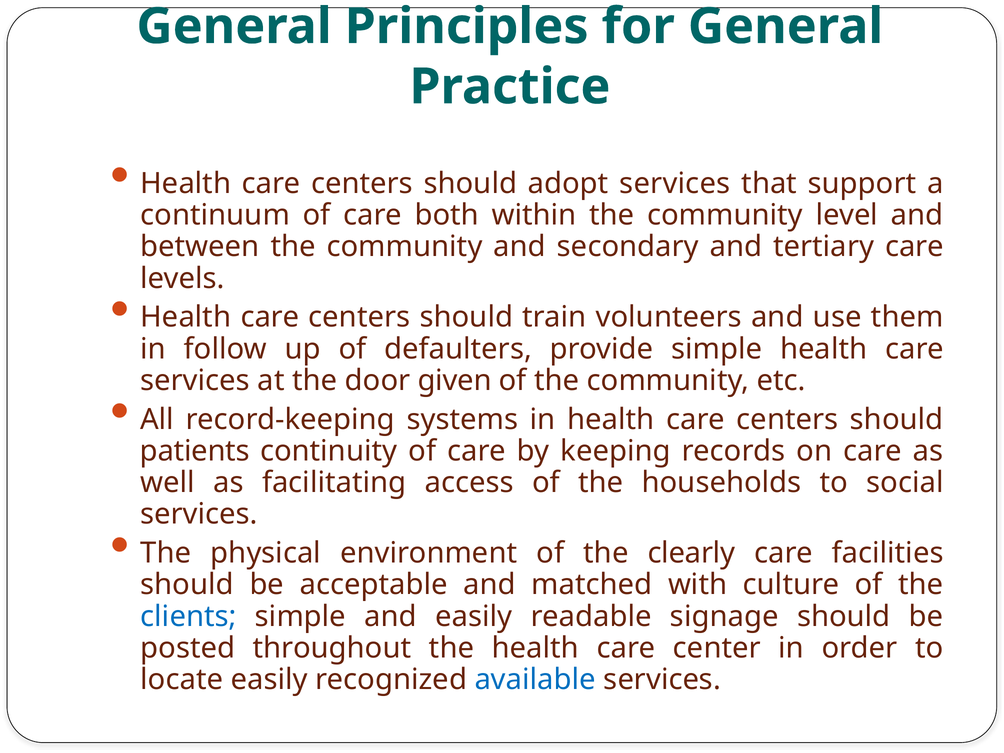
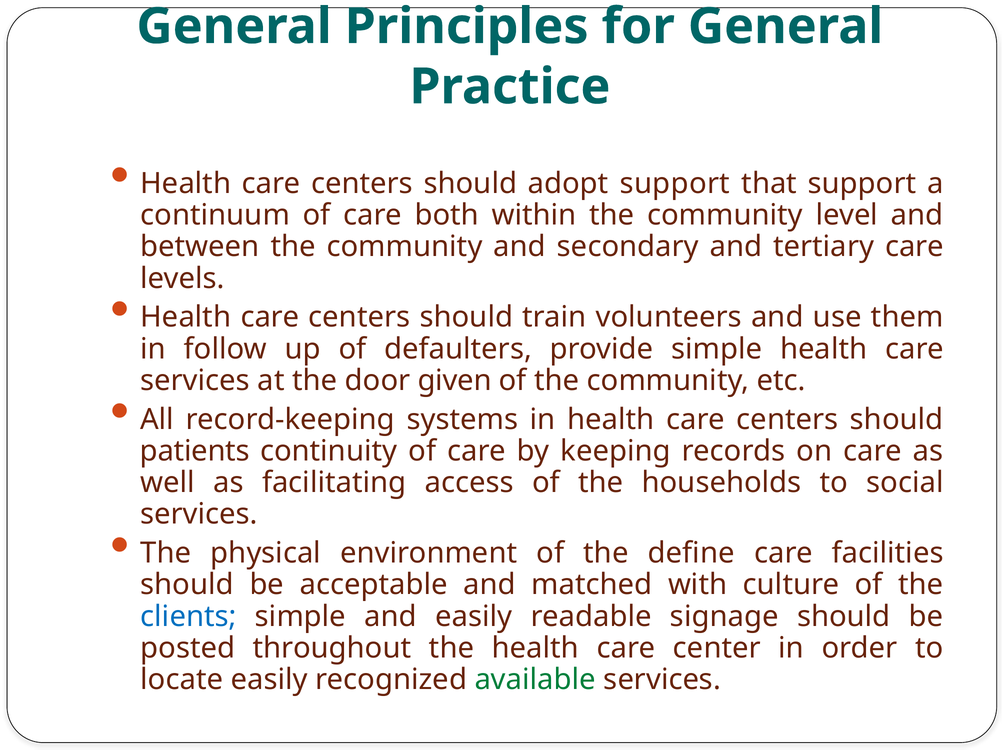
adopt services: services -> support (675, 184)
clearly: clearly -> define (691, 553)
available colour: blue -> green (535, 680)
